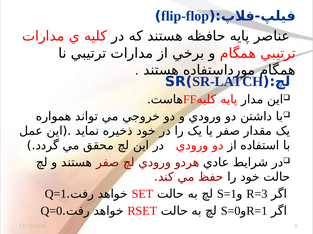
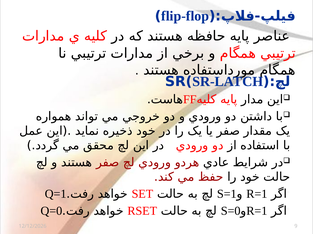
R=3: R=3 -> R=1 (257, 195)
